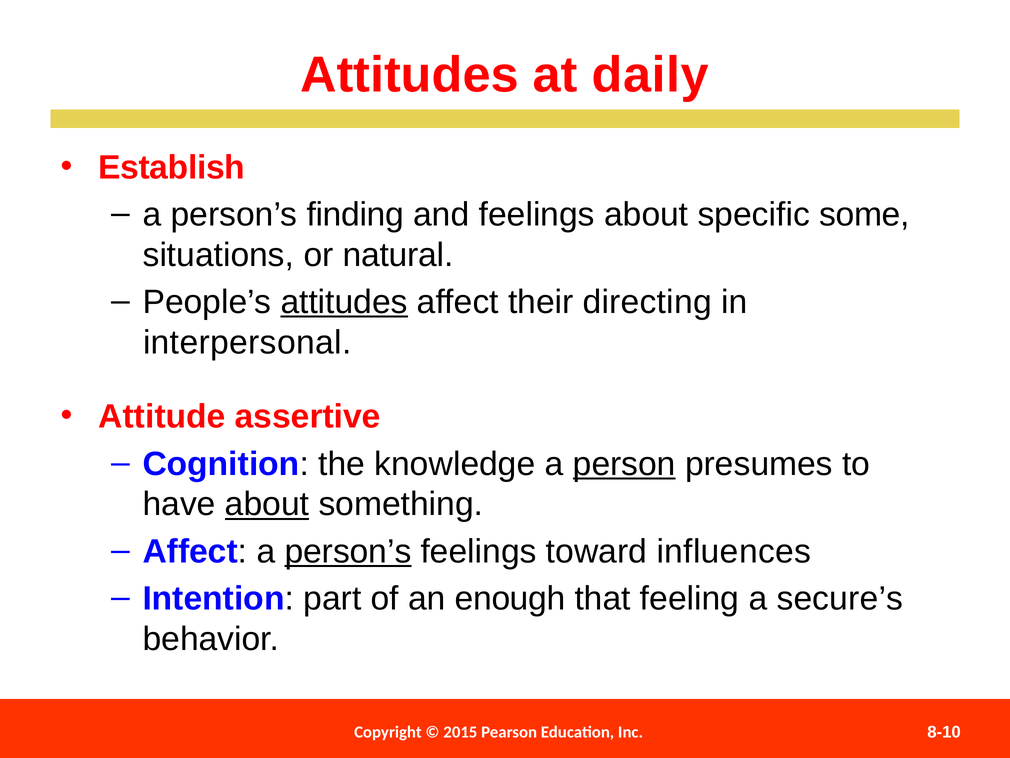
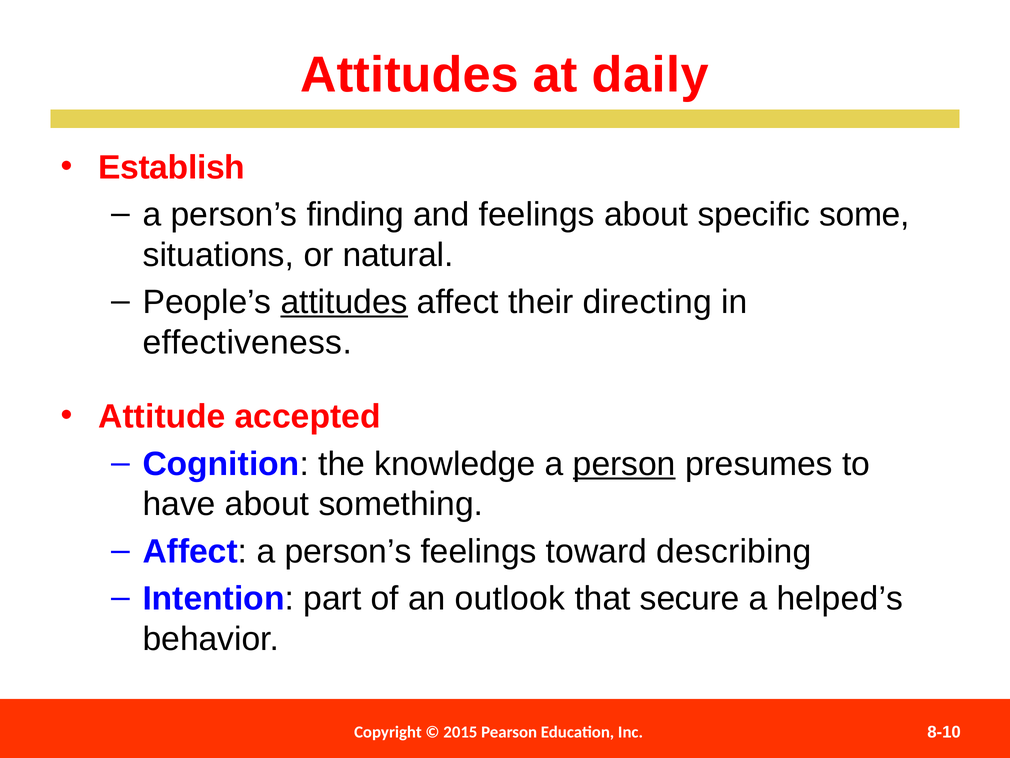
interpersonal: interpersonal -> effectiveness (247, 342)
assertive: assertive -> accepted (308, 416)
about underline: present -> none (267, 504)
person’s underline: present -> none (348, 551)
influences: influences -> describing (734, 551)
enough: enough -> outlook (510, 598)
feeling: feeling -> secure (690, 598)
secure’s: secure’s -> helped’s (840, 598)
